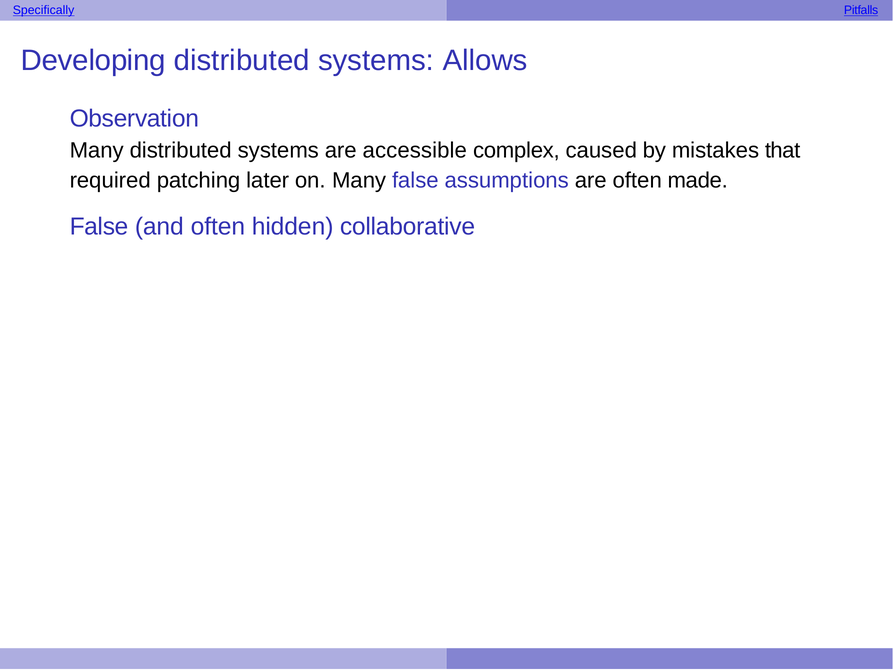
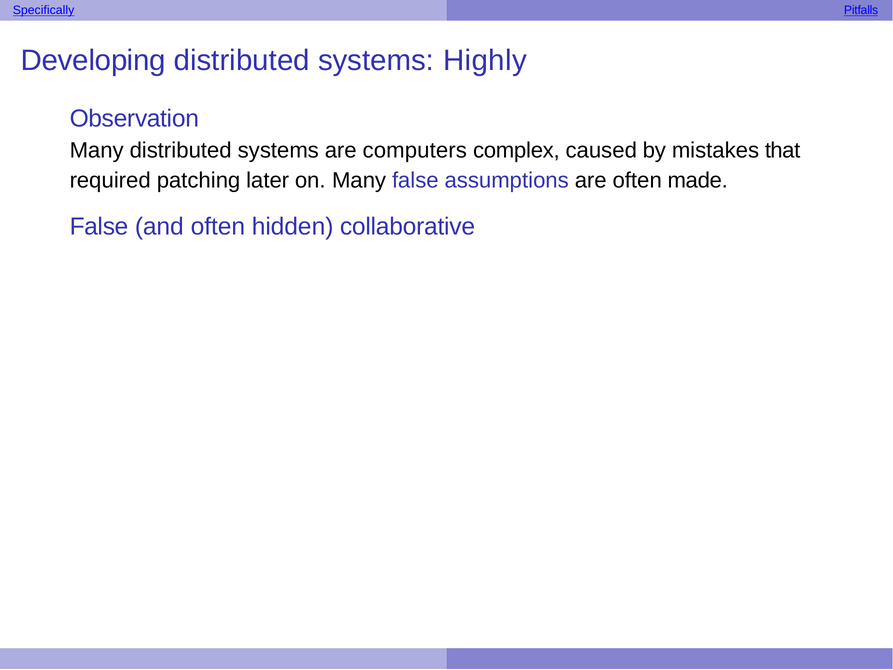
Allows: Allows -> Highly (485, 60)
accessible: accessible -> computers (415, 151)
